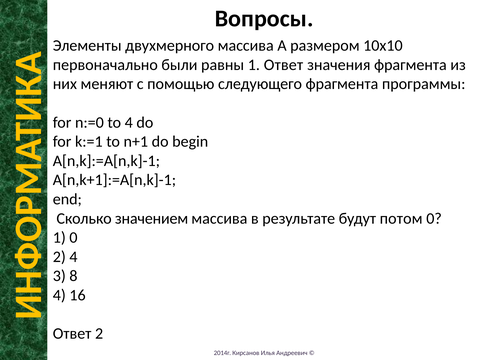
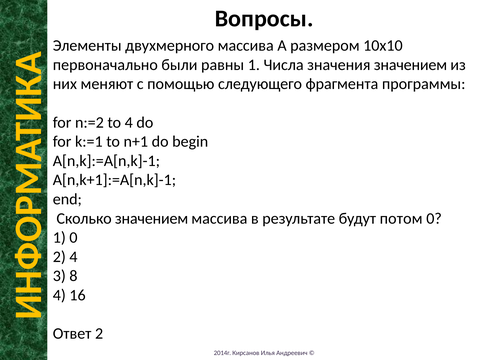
1 Ответ: Ответ -> Числа (284, 65)
значения фрагмента: фрагмента -> значением (410, 65)
n:=0: n:=0 -> n:=2 (89, 123)
